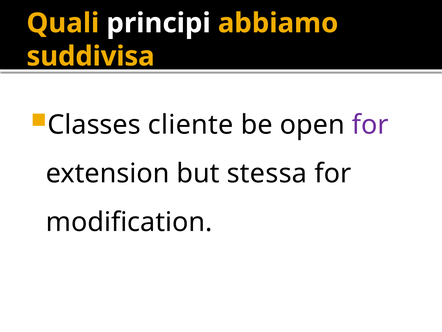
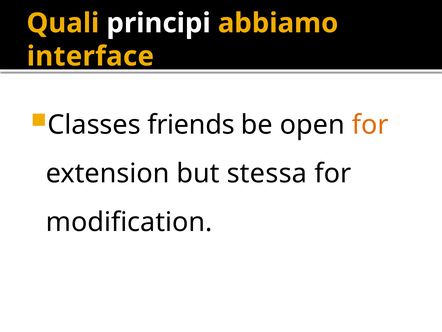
suddivisa: suddivisa -> interface (90, 56)
cliente: cliente -> friends (191, 125)
for colour: purple -> orange (370, 125)
